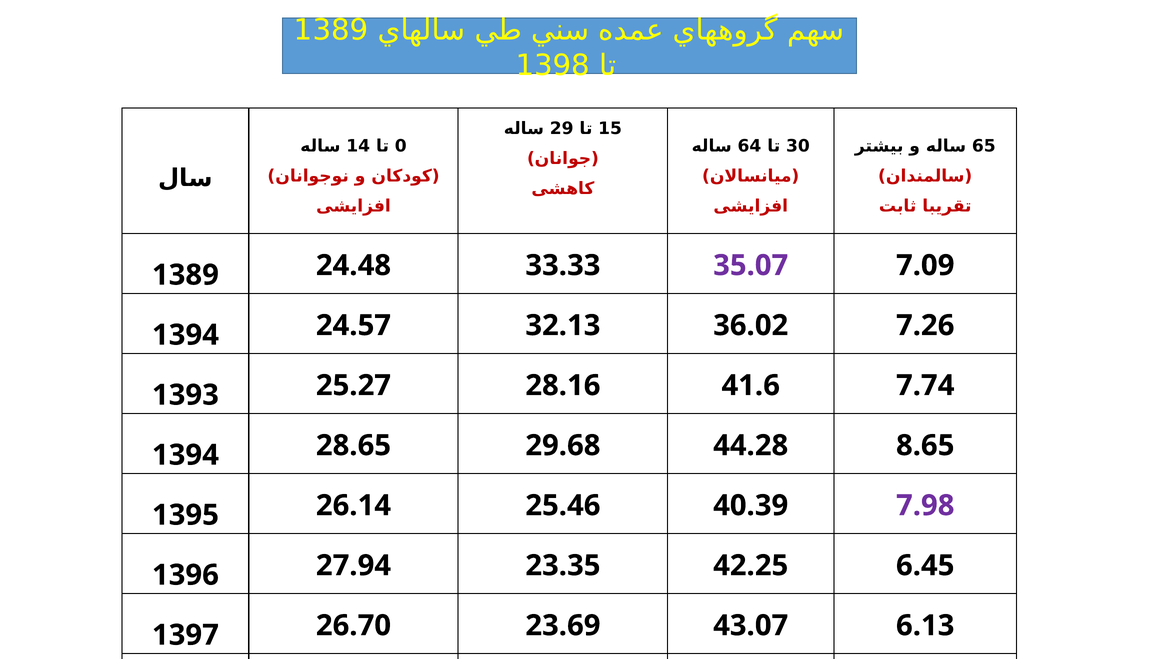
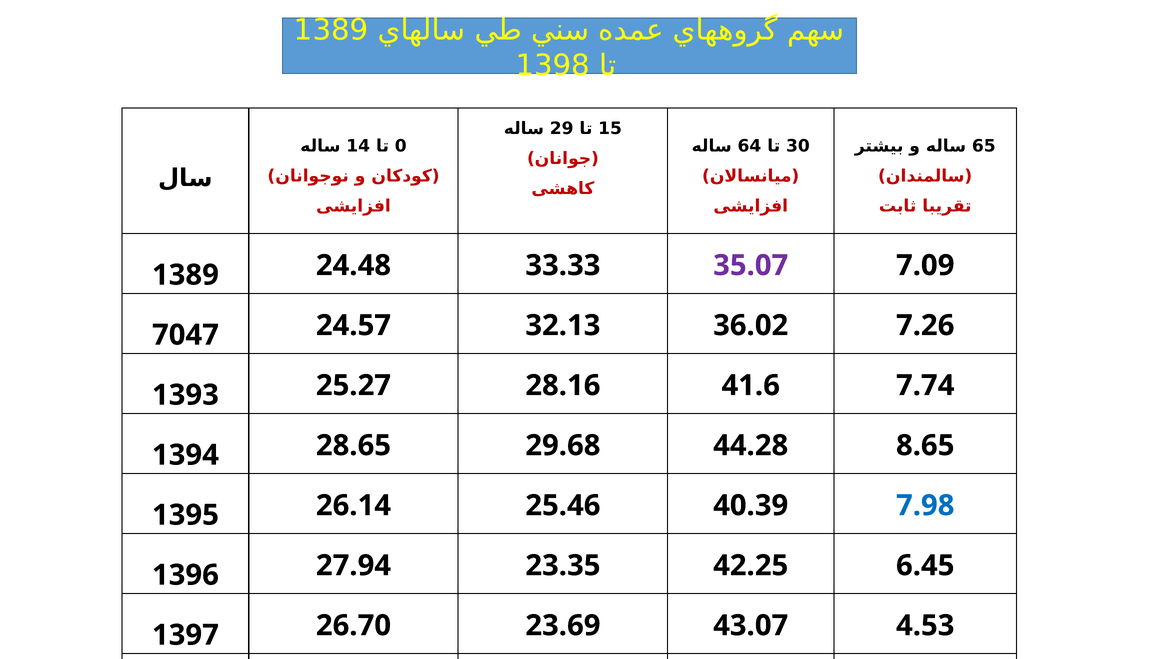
1394: 1394 -> 7047 (185, 335)
7.98 colour: purple -> blue (925, 505)
6.13: 6.13 -> 4.53 (925, 625)
